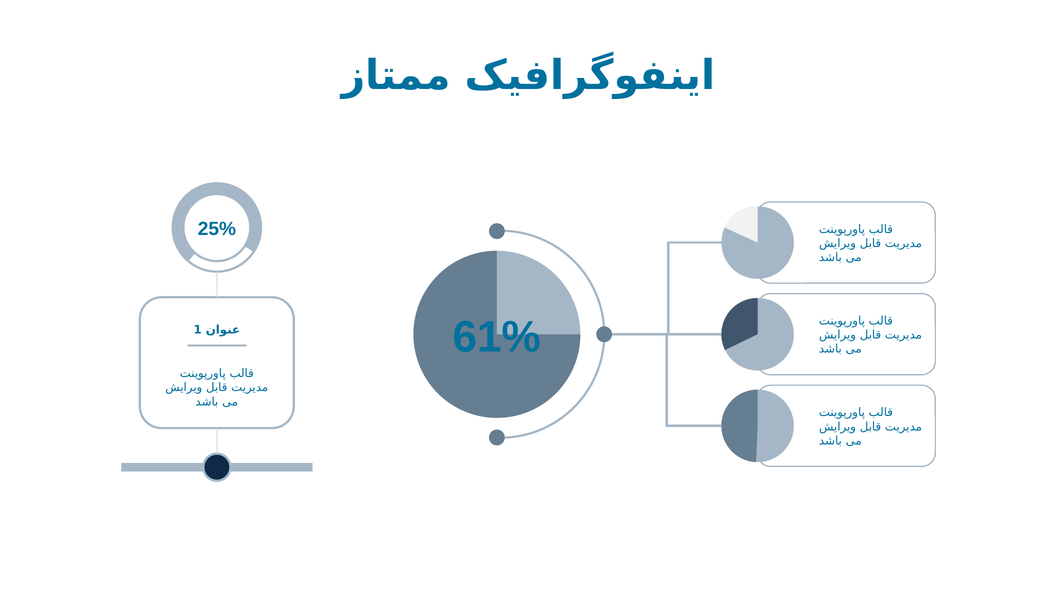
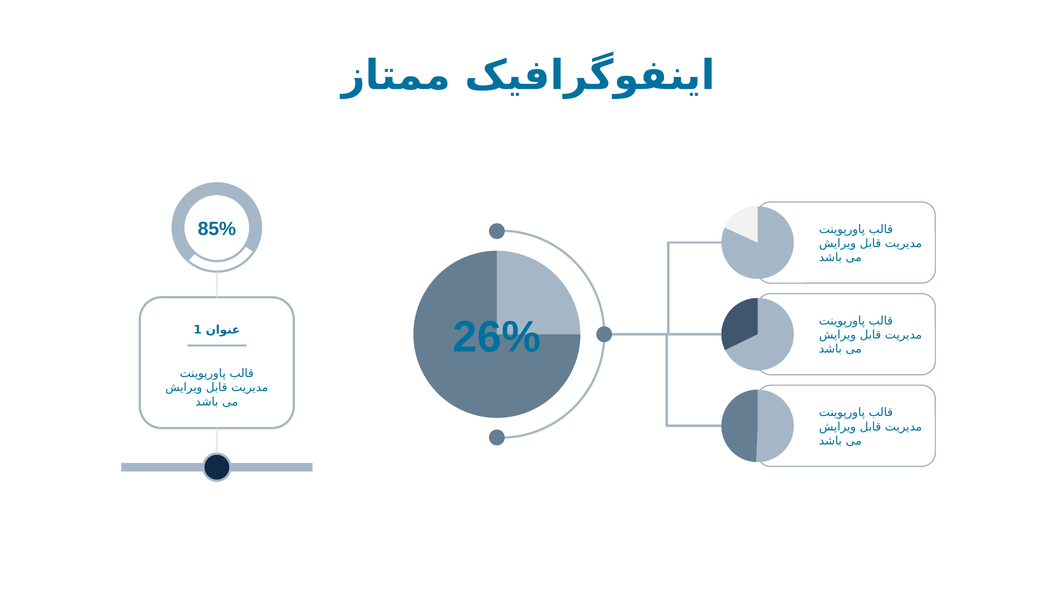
25%: 25% -> 85% (217, 229)
61%: 61% -> 26% (497, 337)
